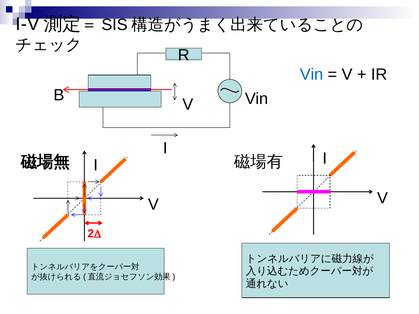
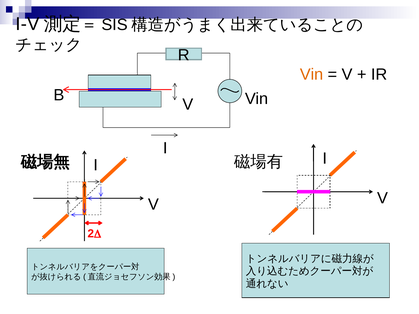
Vin colour: blue -> orange (312, 75)
